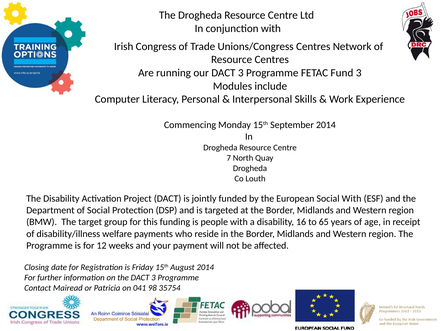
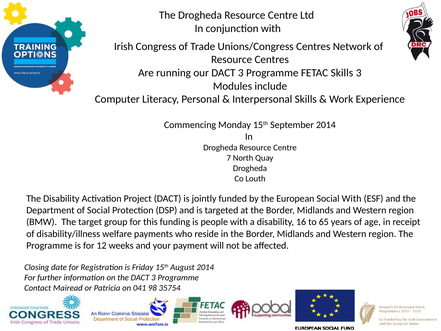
FETAC Fund: Fund -> Skills (342, 73)
